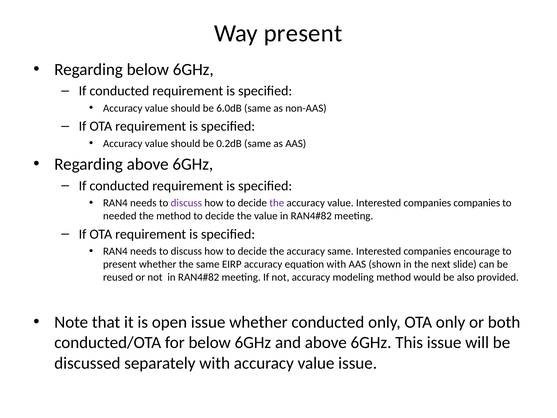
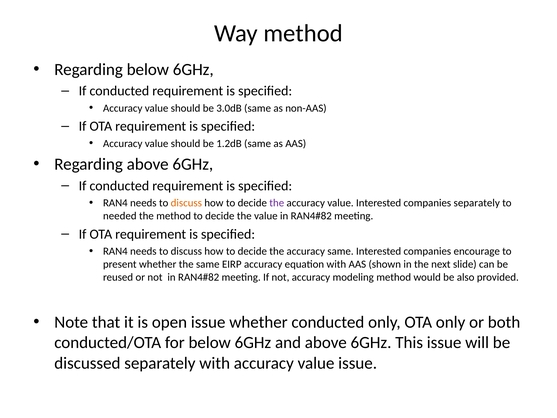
Way present: present -> method (303, 33)
6.0dB: 6.0dB -> 3.0dB (229, 108)
0.2dB: 0.2dB -> 1.2dB (229, 143)
discuss colour: purple -> orange (186, 203)
companies companies: companies -> separately (477, 203)
